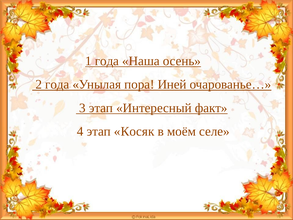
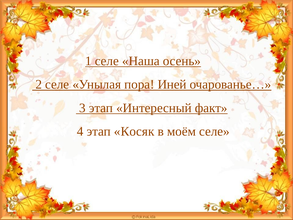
1 года: года -> селе (107, 61)
2 года: года -> селе (57, 84)
